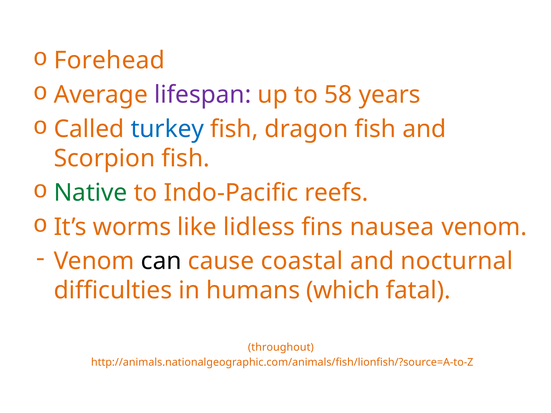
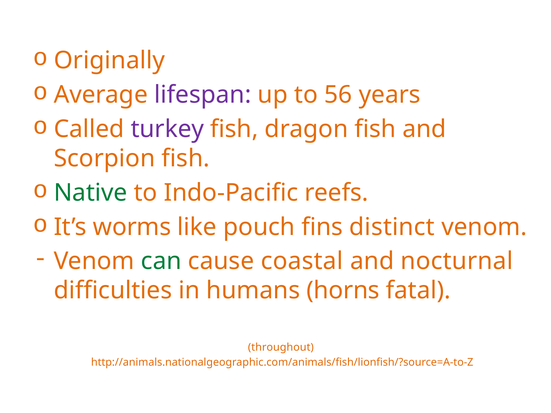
Forehead: Forehead -> Originally (109, 60)
58: 58 -> 56 (338, 95)
turkey colour: blue -> purple (167, 129)
lidless: lidless -> pouch (259, 227)
nausea: nausea -> distinct (392, 227)
can colour: black -> green (161, 261)
which: which -> horns (343, 291)
